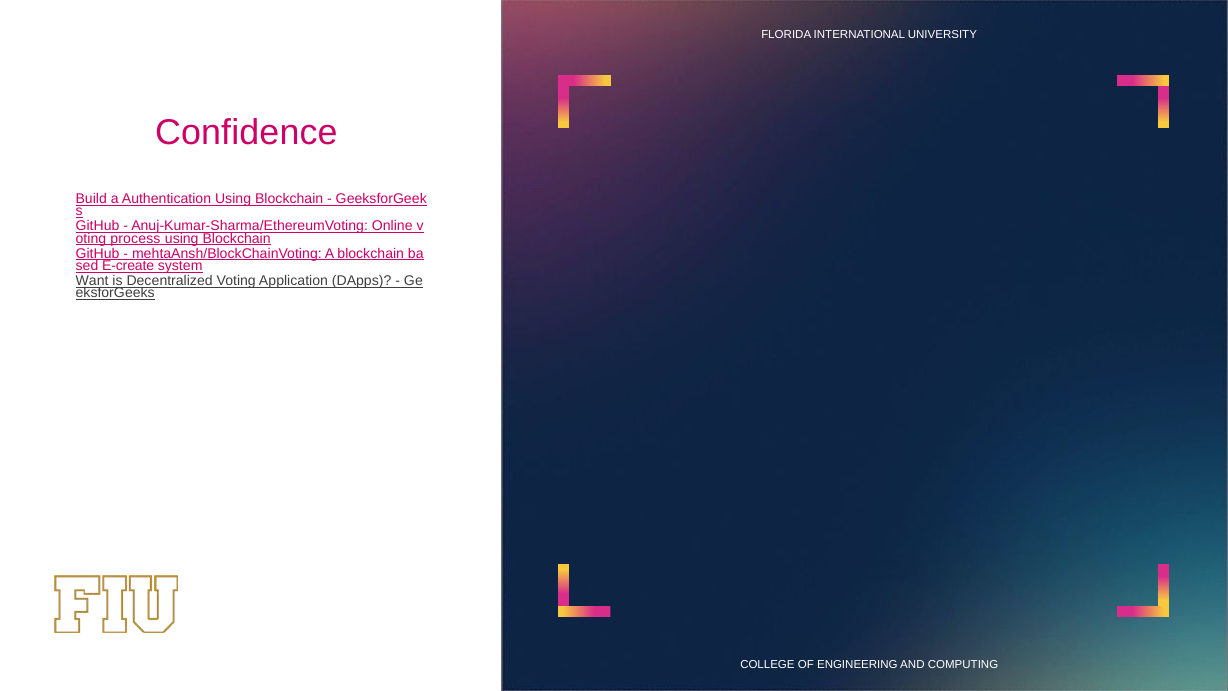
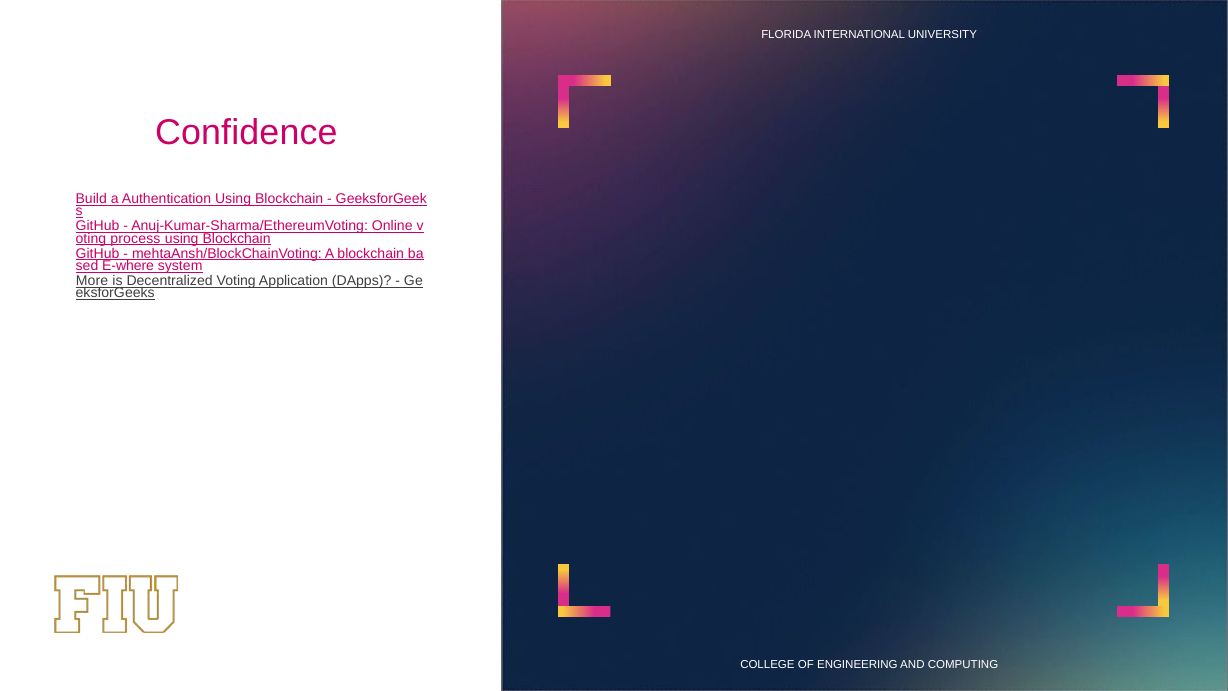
E-create: E-create -> E-where (128, 266)
Want: Want -> More (92, 281)
